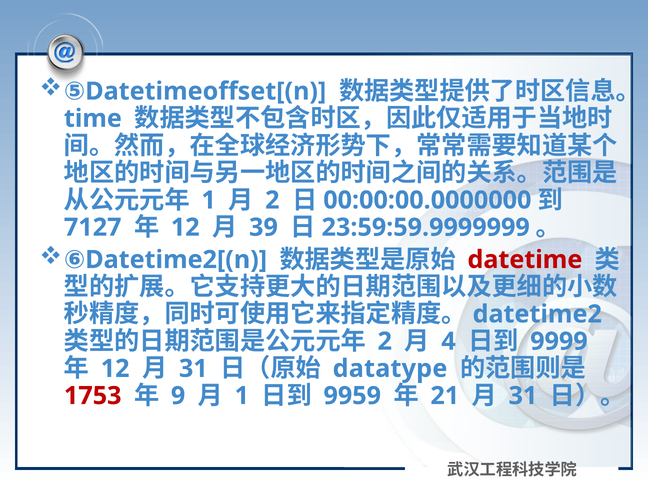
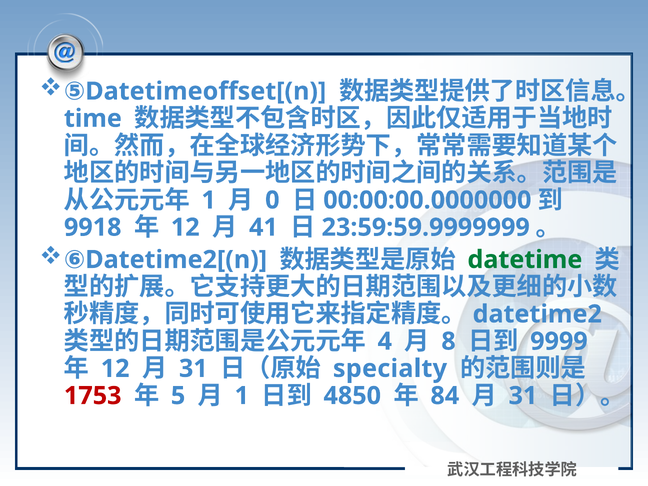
2: 2 -> 0 (272, 200)
7127: 7127 -> 9918 (93, 227)
39: 39 -> 41 (263, 227)
datetime colour: red -> green (525, 260)
2: 2 -> 4 (385, 341)
4: 4 -> 8 (449, 341)
datatype: datatype -> specialty (390, 369)
9: 9 -> 5 (178, 396)
9959: 9959 -> 4850 (352, 396)
21: 21 -> 84 (445, 396)
